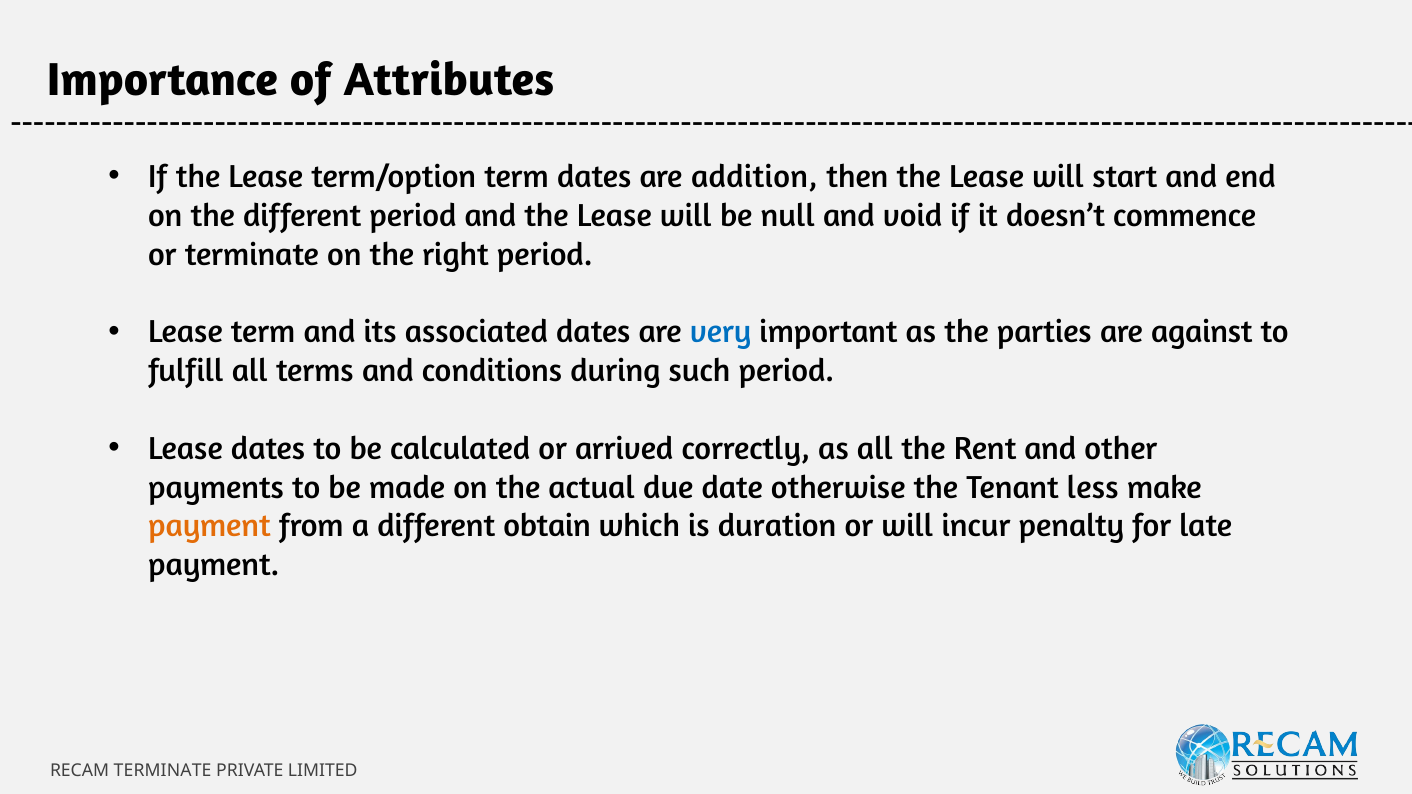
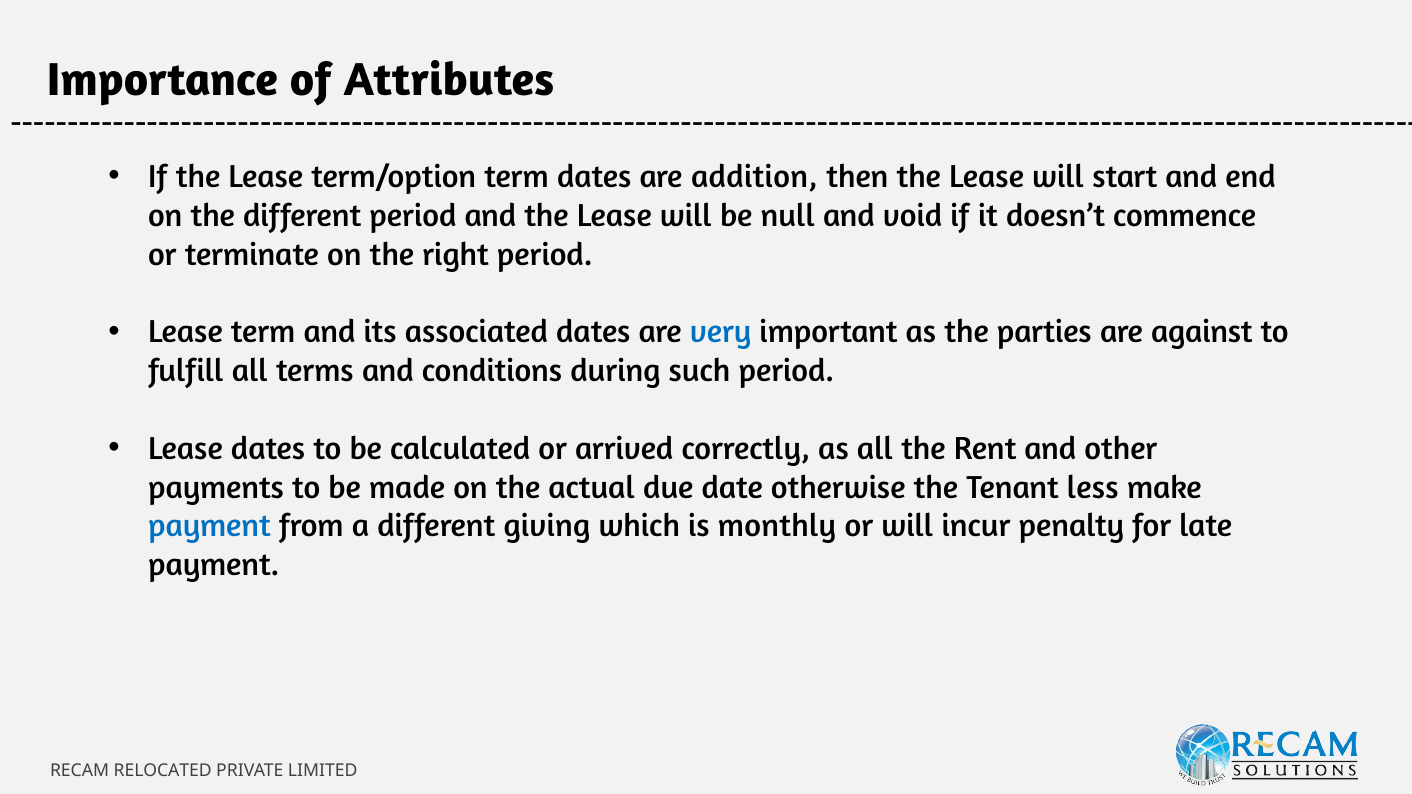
payment colour: orange -> blue (209, 526)
obtain: obtain -> giving (547, 526)
duration: duration -> monthly (777, 526)
RECAM TERMINATE: TERMINATE -> RELOCATED (163, 771)
